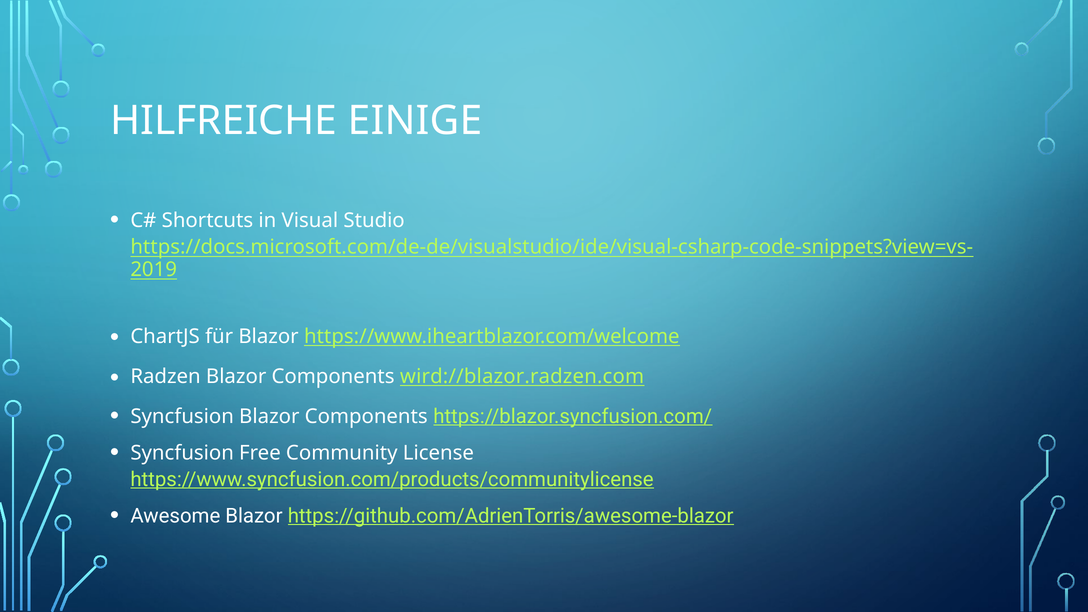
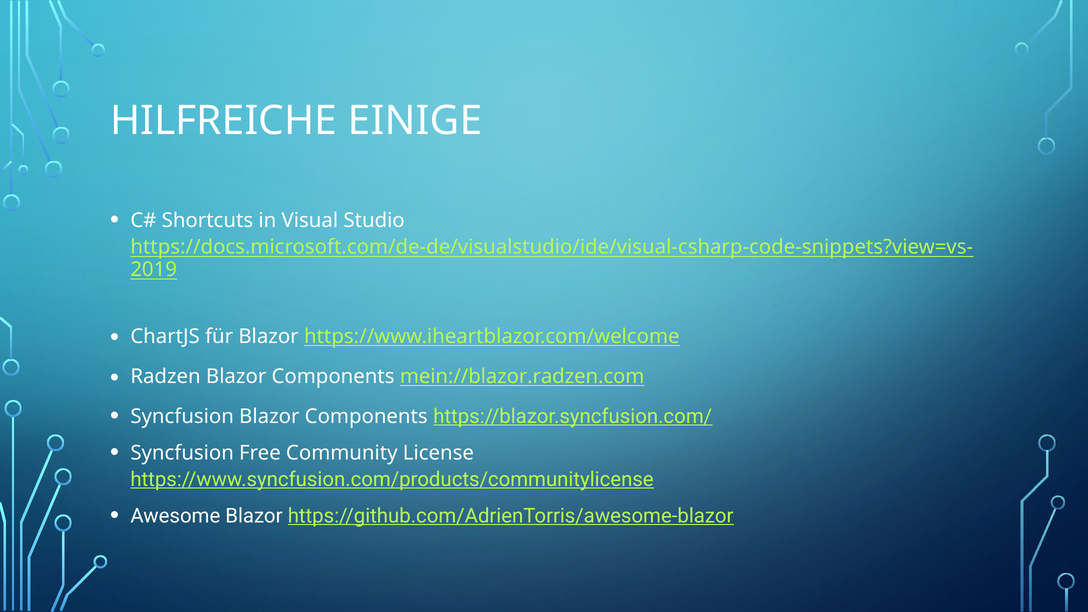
wird://blazor.radzen.com: wird://blazor.radzen.com -> mein://blazor.radzen.com (522, 376)
